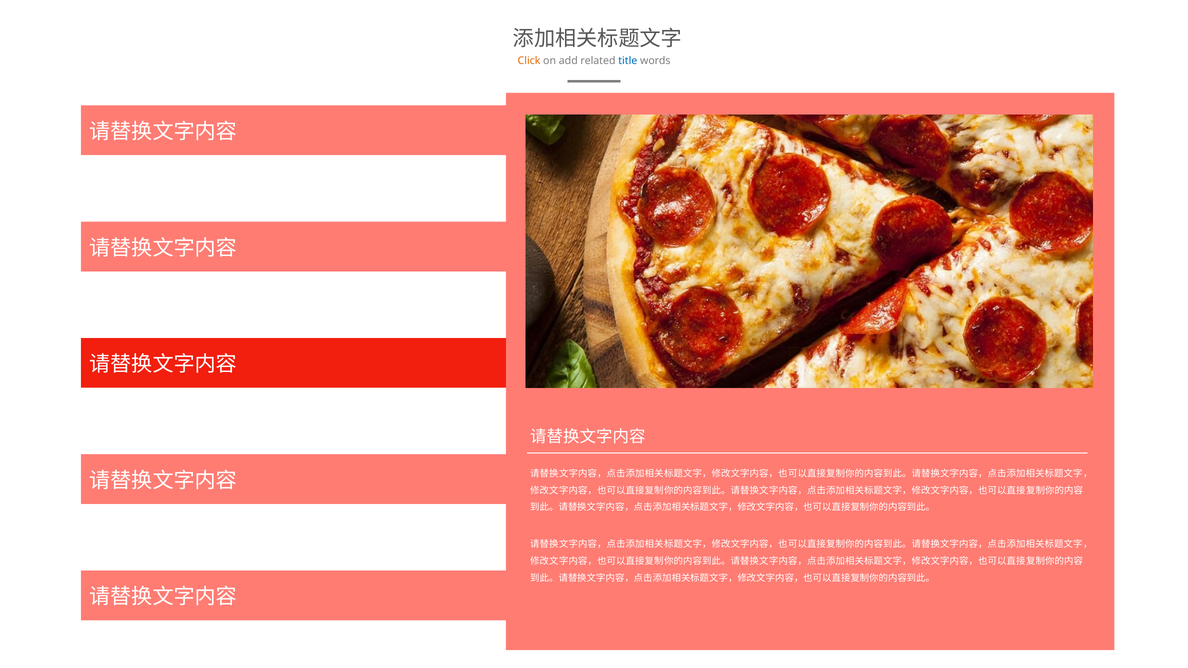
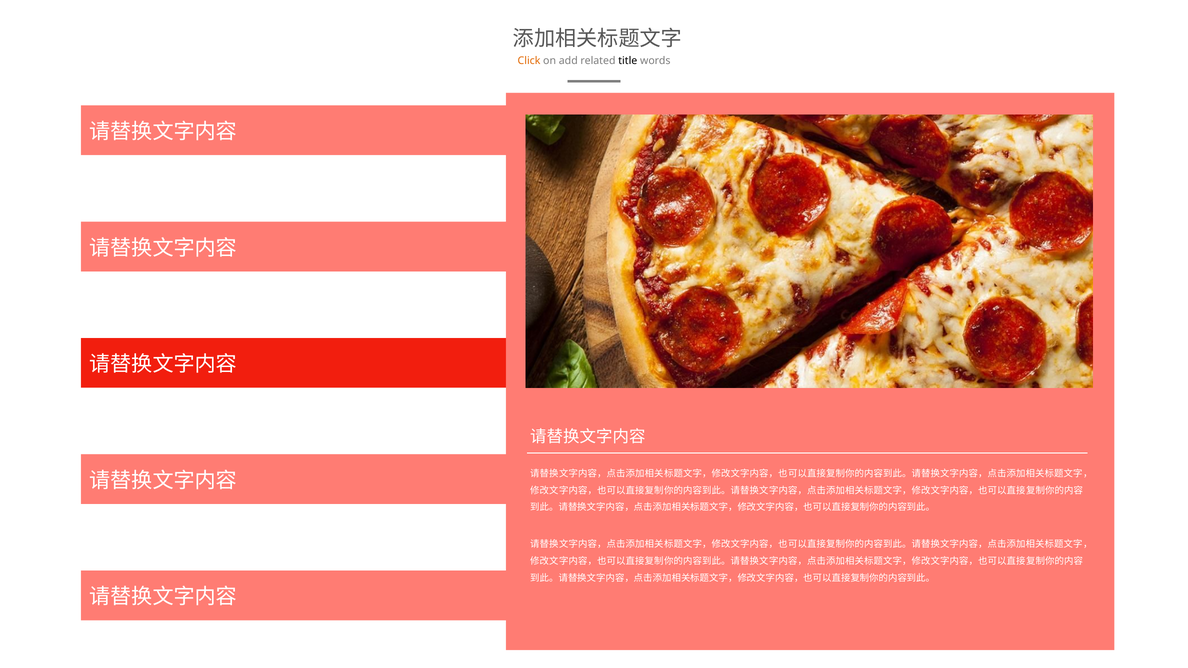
title colour: blue -> black (628, 61)
